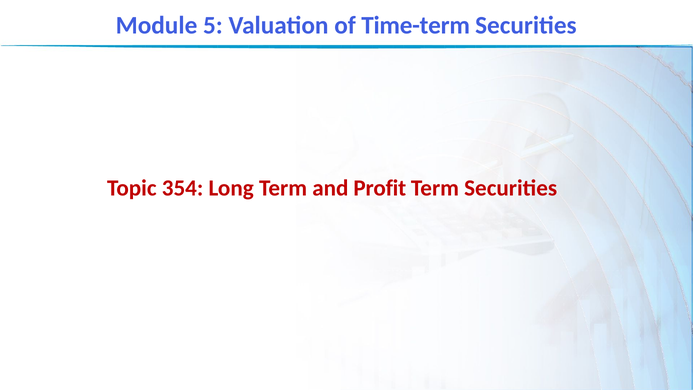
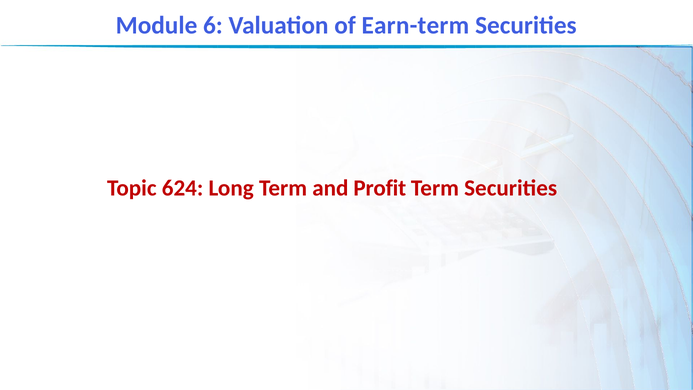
5: 5 -> 6 (213, 25)
Time-term: Time-term -> Earn-term (415, 25)
354: 354 -> 624 (183, 188)
